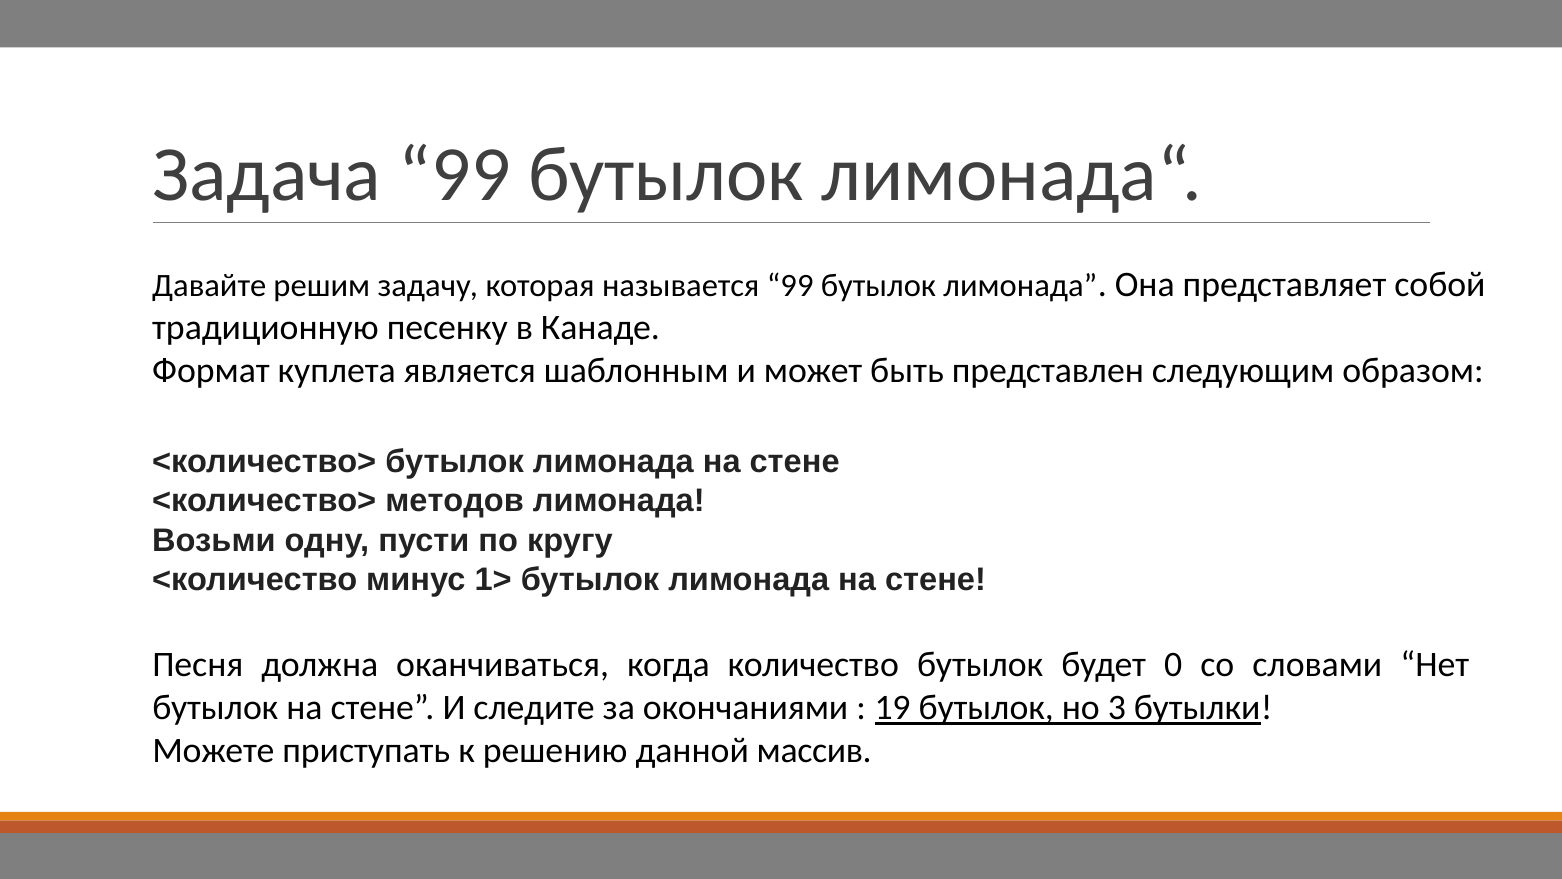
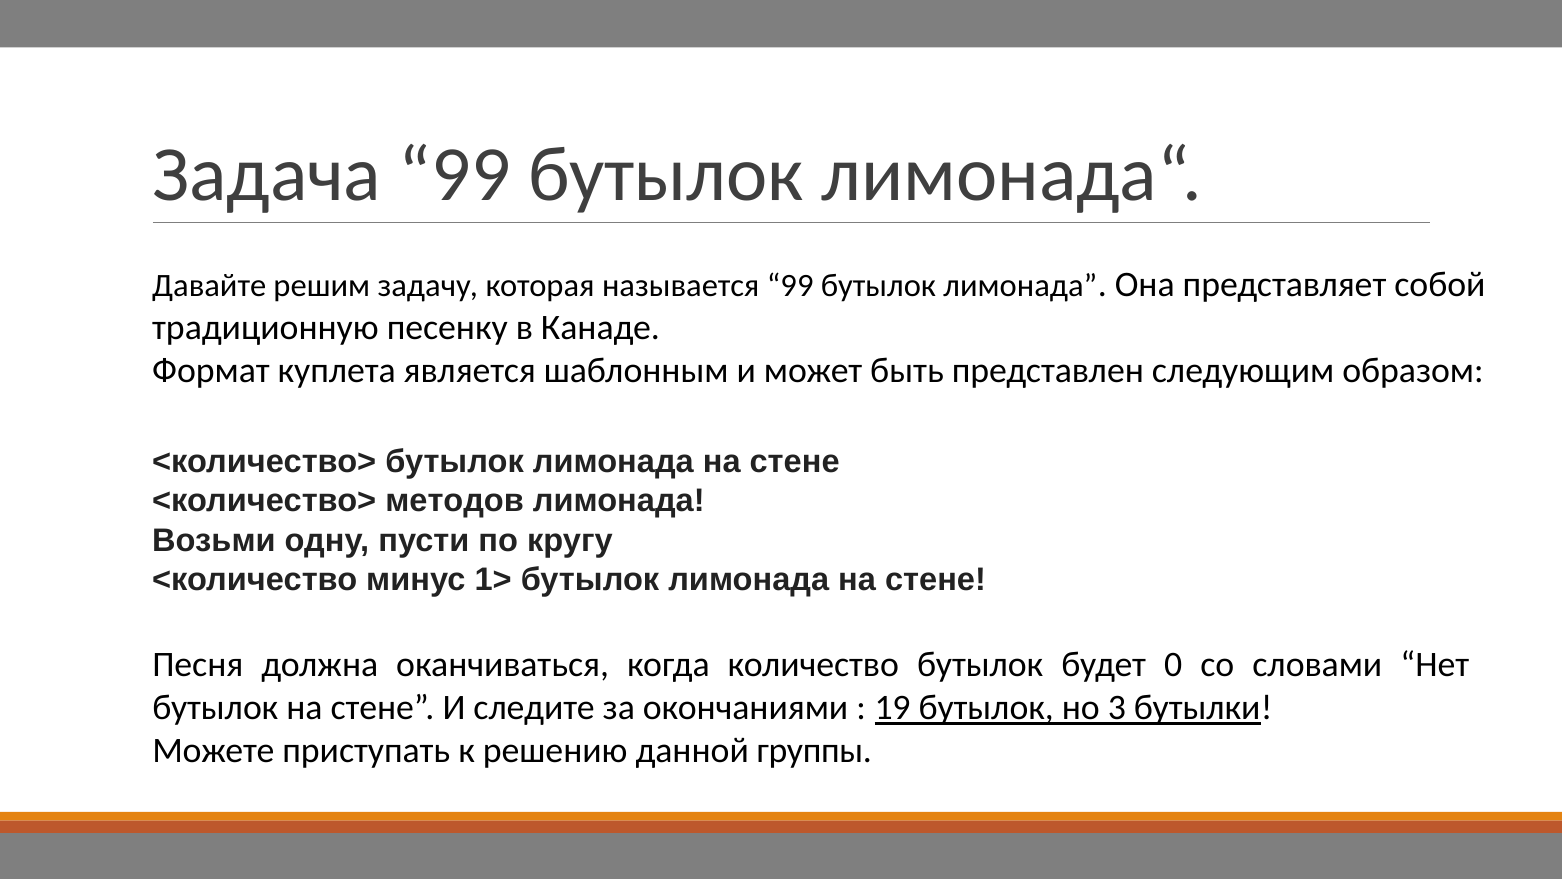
массив: массив -> группы (814, 751)
